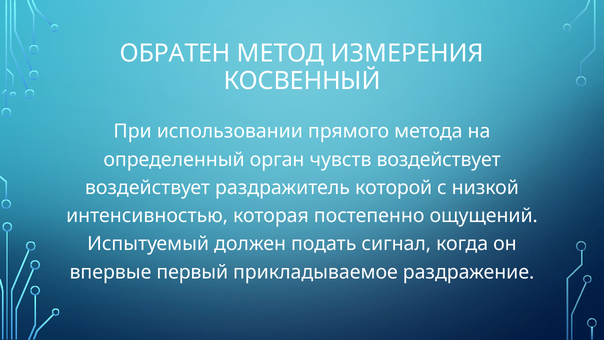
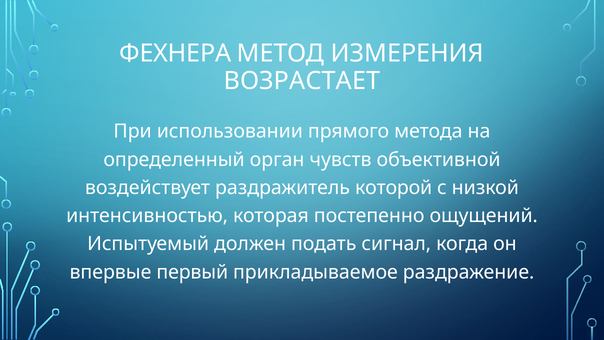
ОБРАТЕН: ОБРАТЕН -> ФЕХНЕРА (175, 54)
КОСВЕННЫЙ: КОСВЕННЫЙ -> ВОЗРАСТАЕТ (302, 81)
чувств воздействует: воздействует -> объективной (439, 160)
